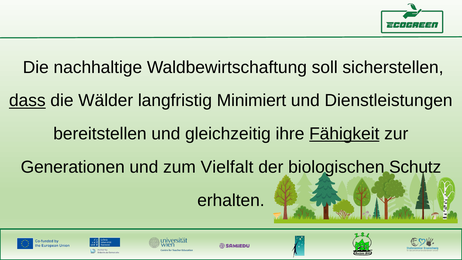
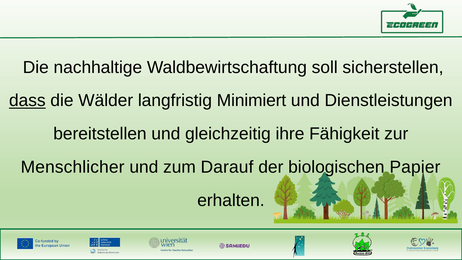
Fähigkeit underline: present -> none (344, 134)
Generationen: Generationen -> Menschlicher (73, 167)
Vielfalt: Vielfalt -> Darauf (227, 167)
Schutz: Schutz -> Papier (415, 167)
